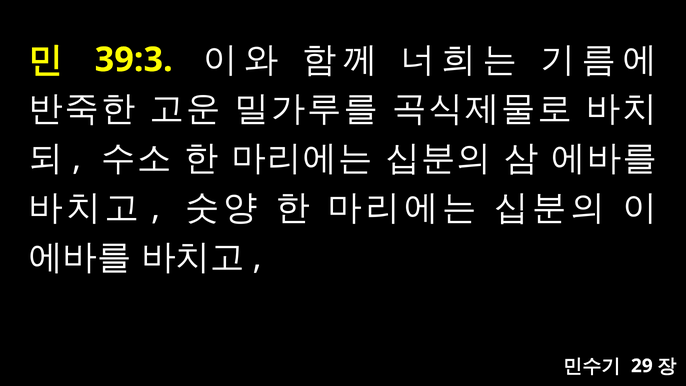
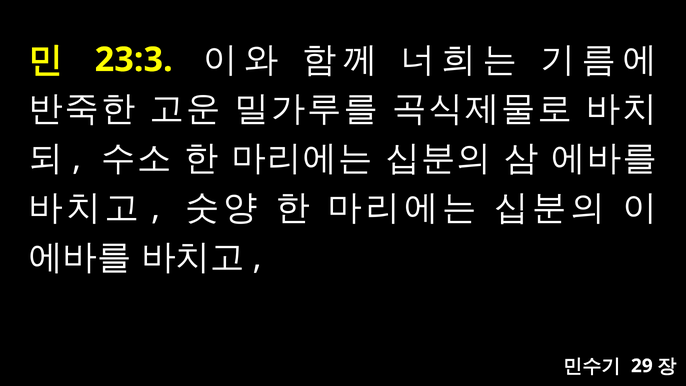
39:3: 39:3 -> 23:3 (134, 60)
